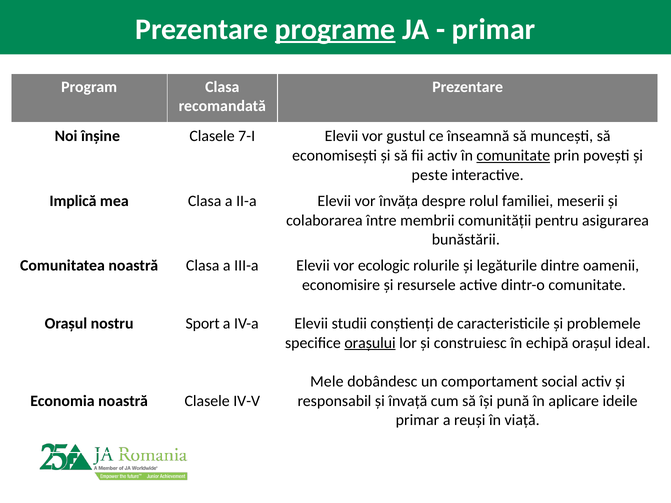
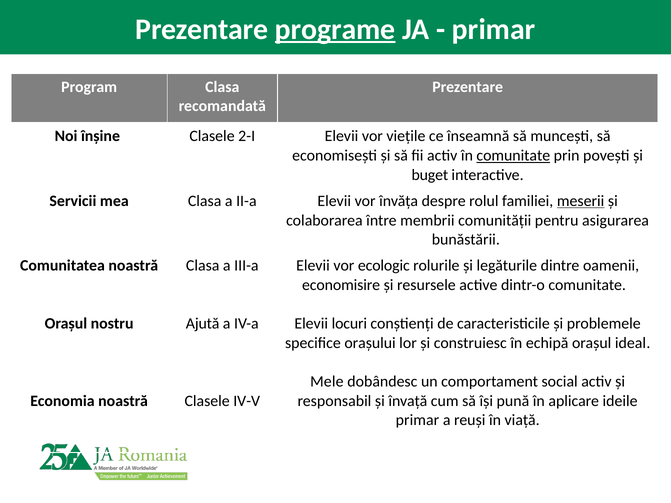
7-I: 7-I -> 2-I (247, 136)
gustul: gustul -> viețile (406, 136)
peste: peste -> buget (430, 175)
Implică: Implică -> Servicii (73, 201)
meserii underline: none -> present (581, 201)
Sport: Sport -> Ajută (203, 324)
studii: studii -> locuri (349, 324)
orașului underline: present -> none (370, 343)
